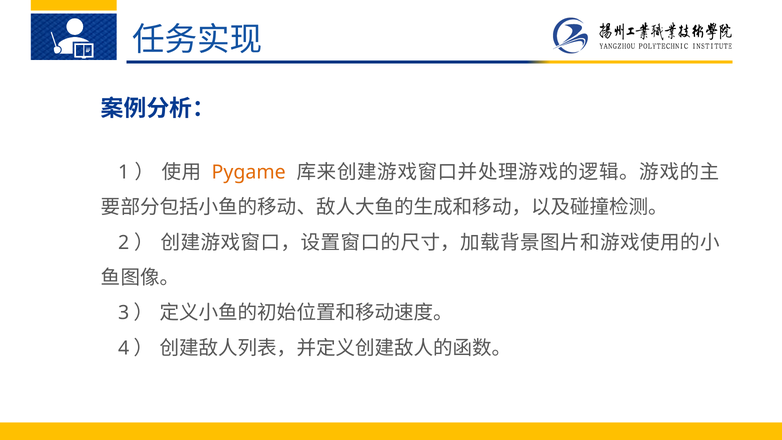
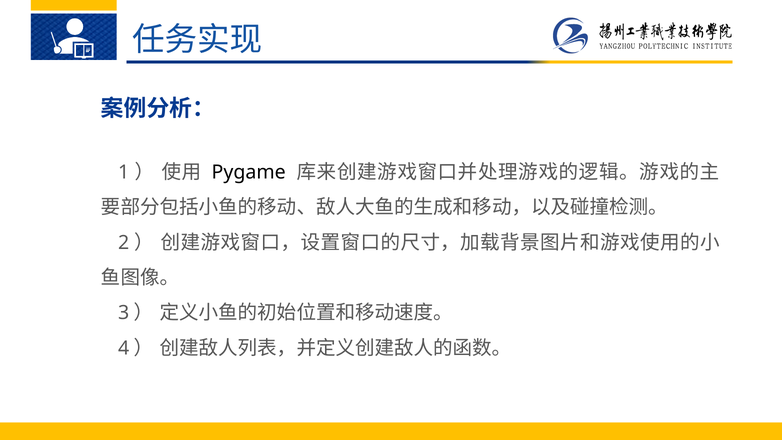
Pygame colour: orange -> black (249, 172)
